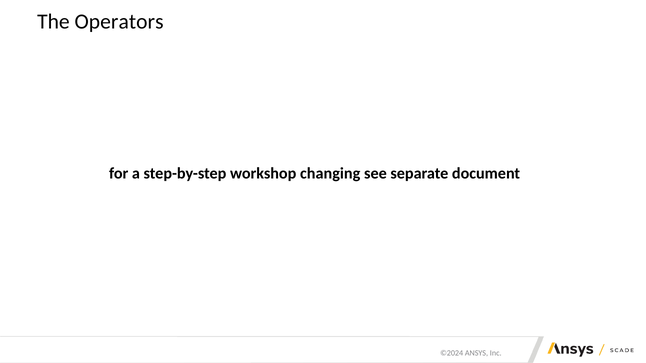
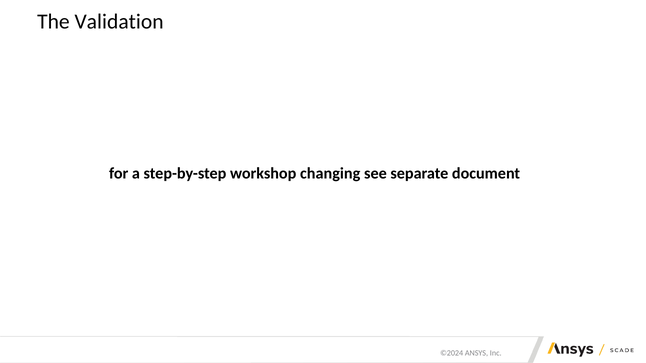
Operators: Operators -> Validation (119, 22)
